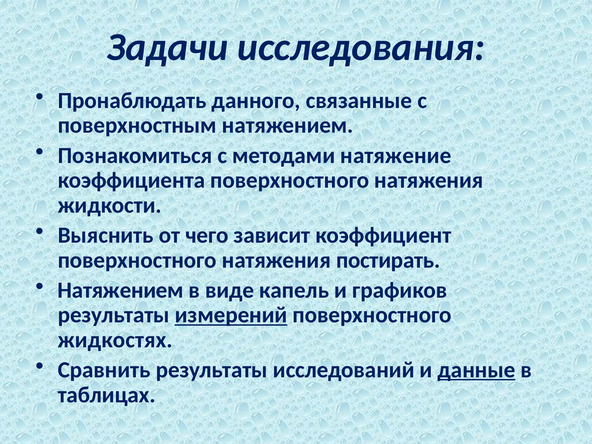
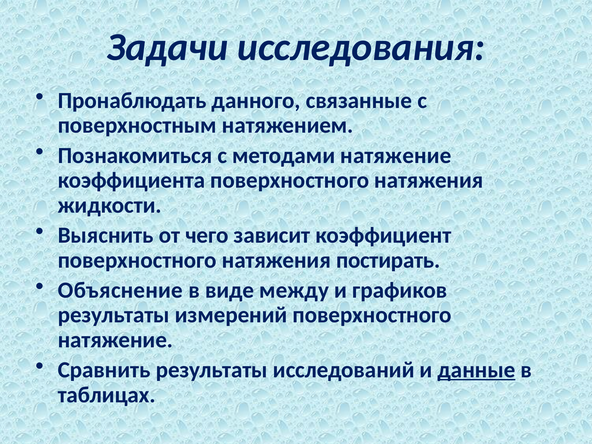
Натяжением: Натяжением -> Объяснение (120, 290)
капель: капель -> между (294, 290)
измерений underline: present -> none (231, 315)
жидкостях: жидкостях -> натяжение (115, 340)
